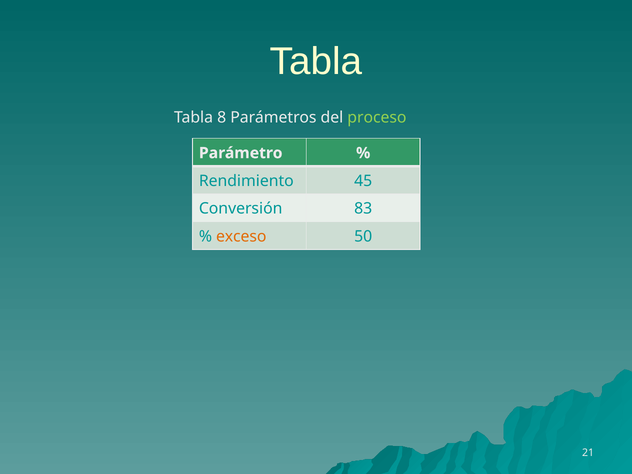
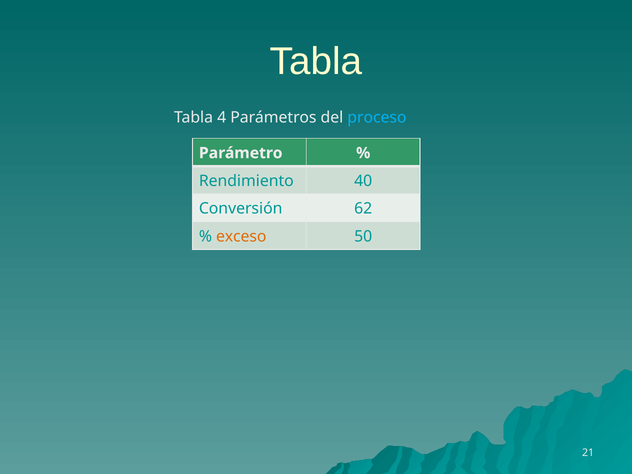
8: 8 -> 4 (222, 117)
proceso colour: light green -> light blue (377, 117)
45: 45 -> 40 (363, 181)
83: 83 -> 62 (363, 209)
